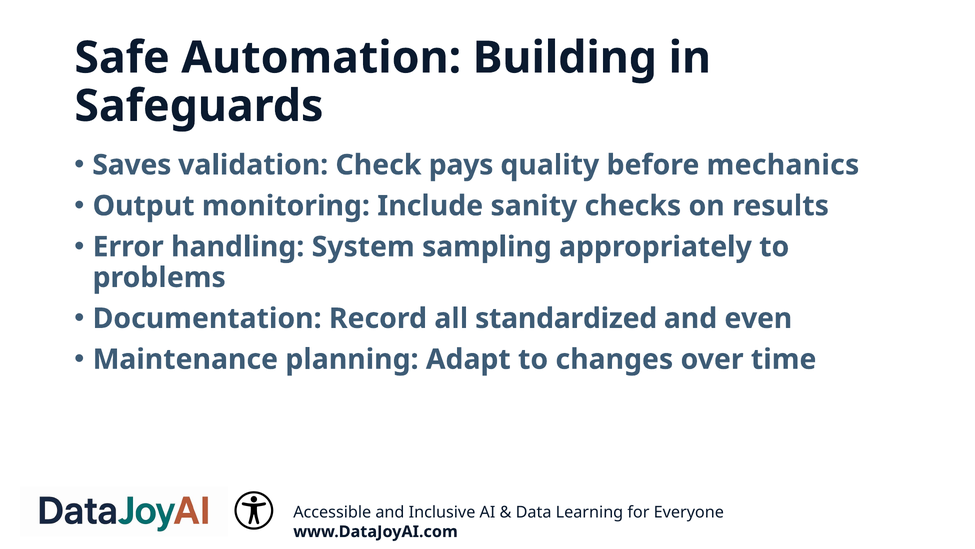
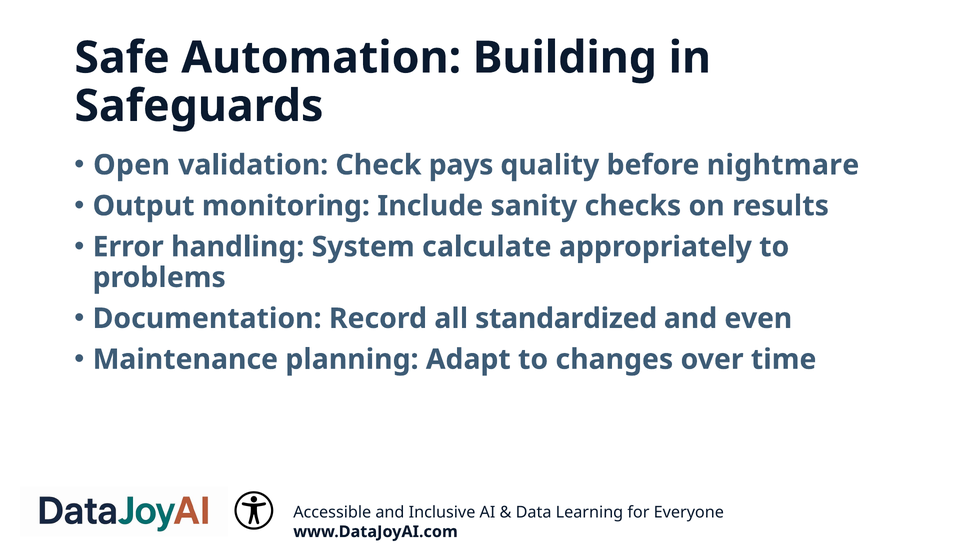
Saves: Saves -> Open (132, 165)
mechanics: mechanics -> nightmare (783, 165)
sampling: sampling -> calculate (487, 247)
